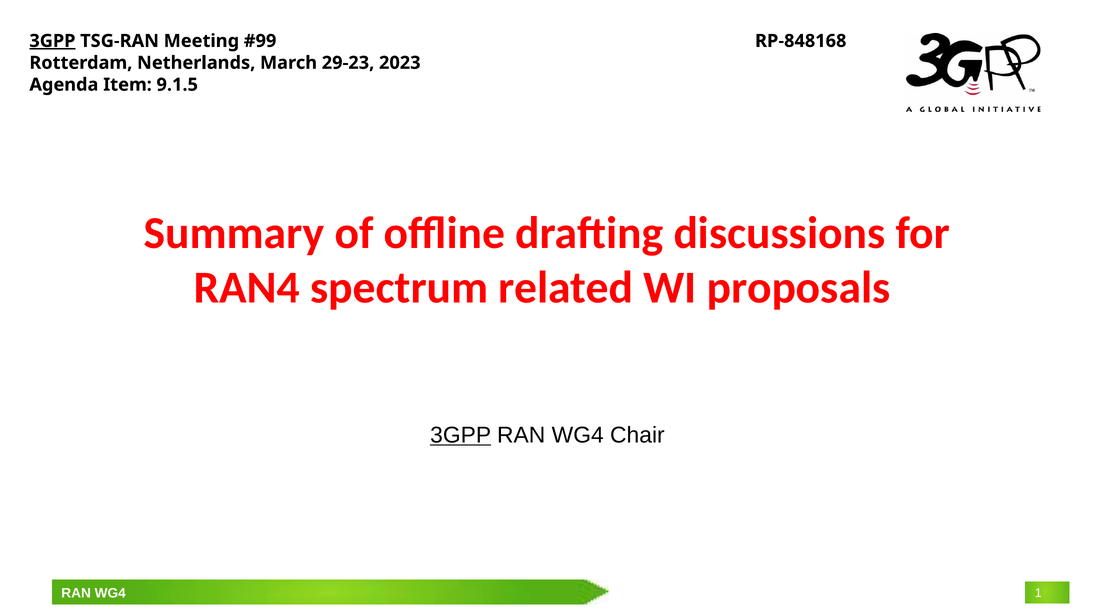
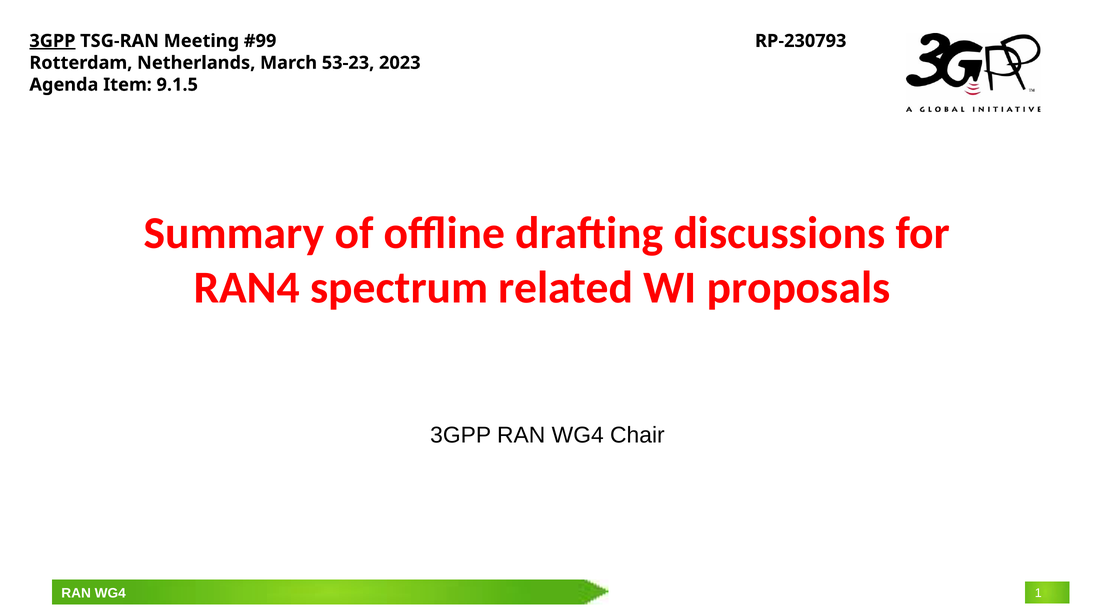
RP‑848168: RP‑848168 -> RP‑230793 (801, 41)
29-23: 29-23 -> 53-23 (348, 63)
3GPP underline: present -> none (461, 435)
